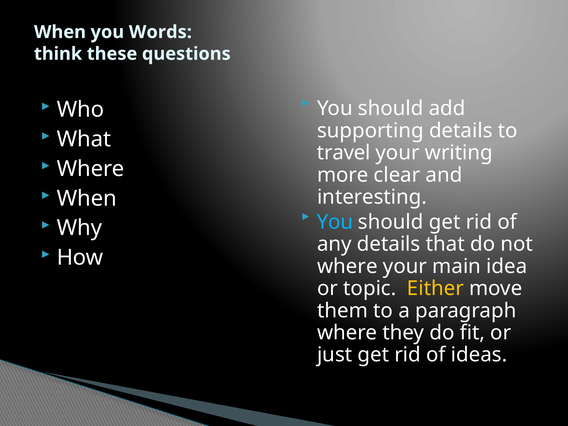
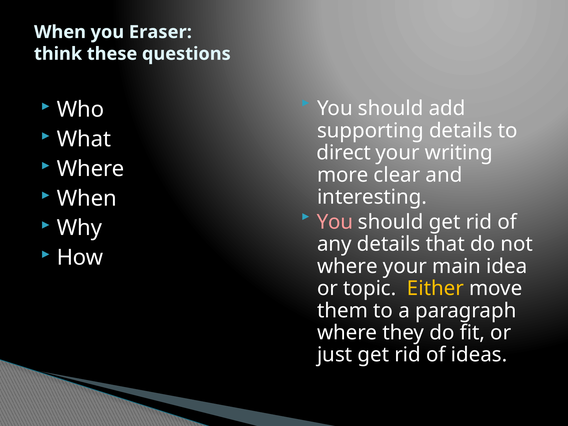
Words: Words -> Eraser (160, 32)
travel: travel -> direct (344, 153)
You colour: light blue -> pink (335, 222)
